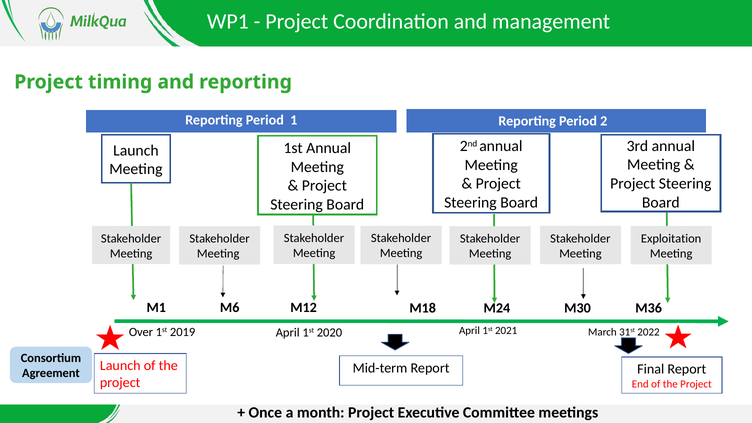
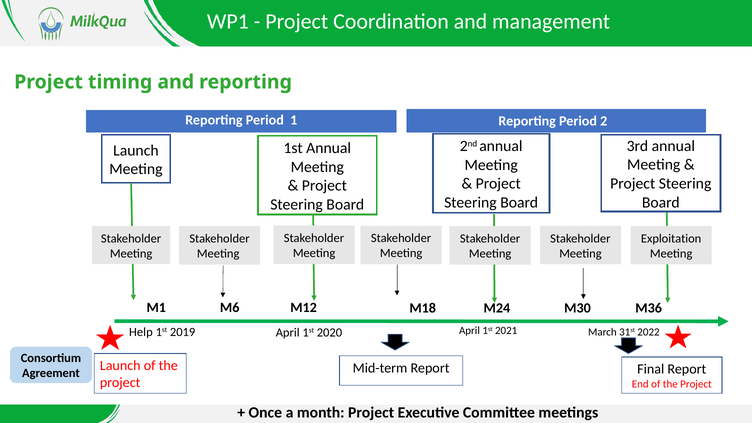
Over: Over -> Help (141, 332)
